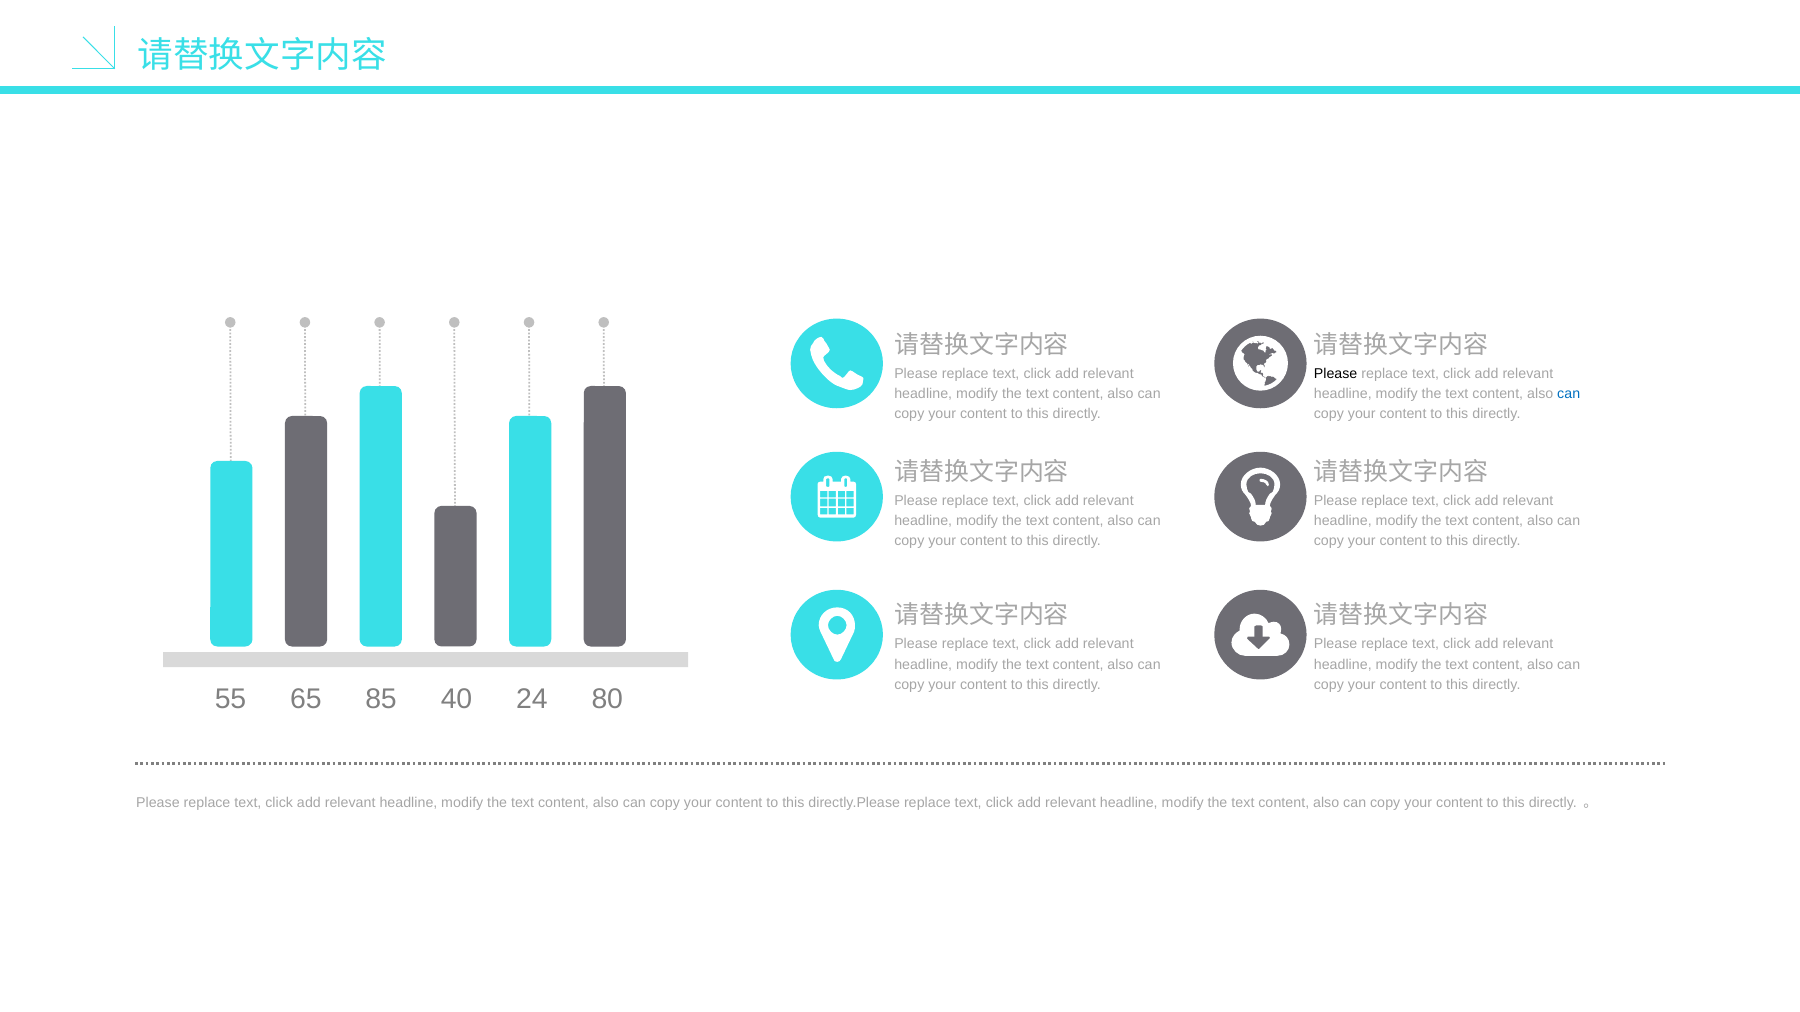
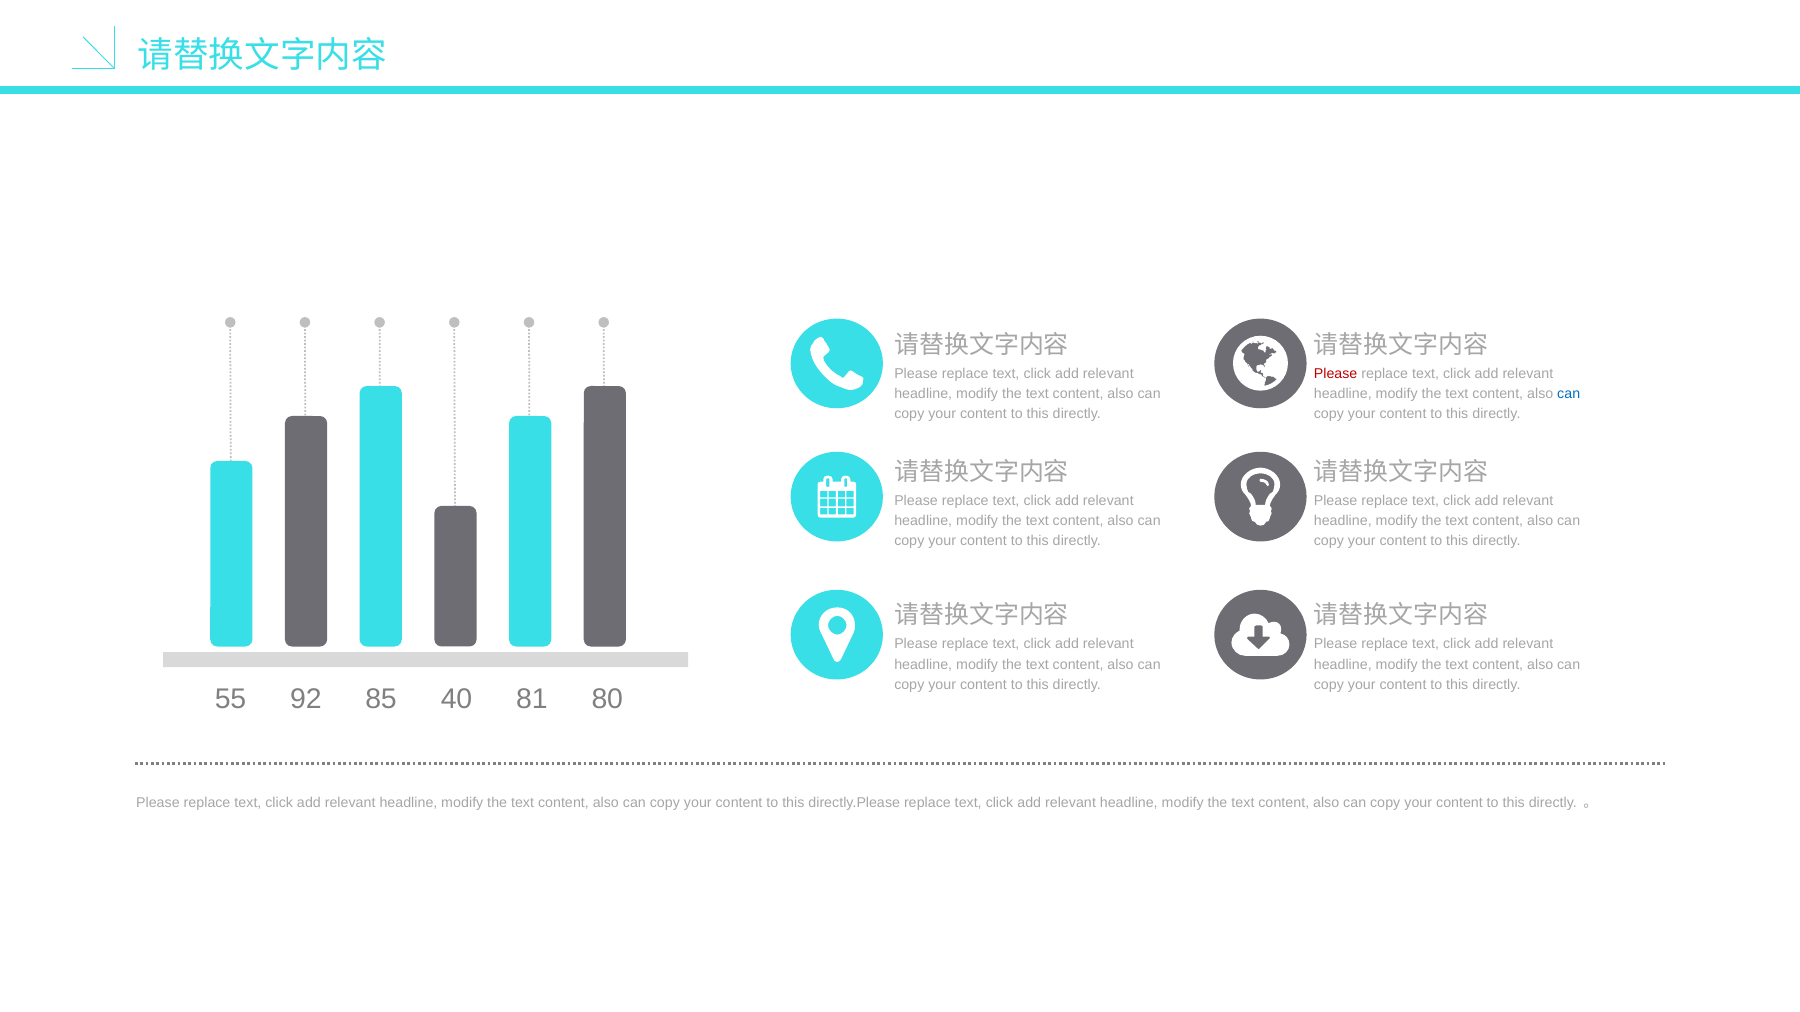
Please colour: black -> red (1336, 374)
65: 65 -> 92 (306, 699)
24: 24 -> 81 (532, 699)
